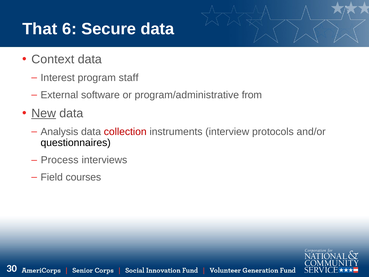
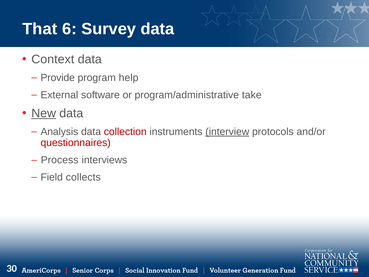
Secure: Secure -> Survey (109, 29)
Interest: Interest -> Provide (58, 78)
staff: staff -> help (129, 78)
from: from -> take (252, 95)
interview underline: none -> present (227, 132)
questionnaires colour: black -> red (76, 143)
courses: courses -> collects (83, 177)
